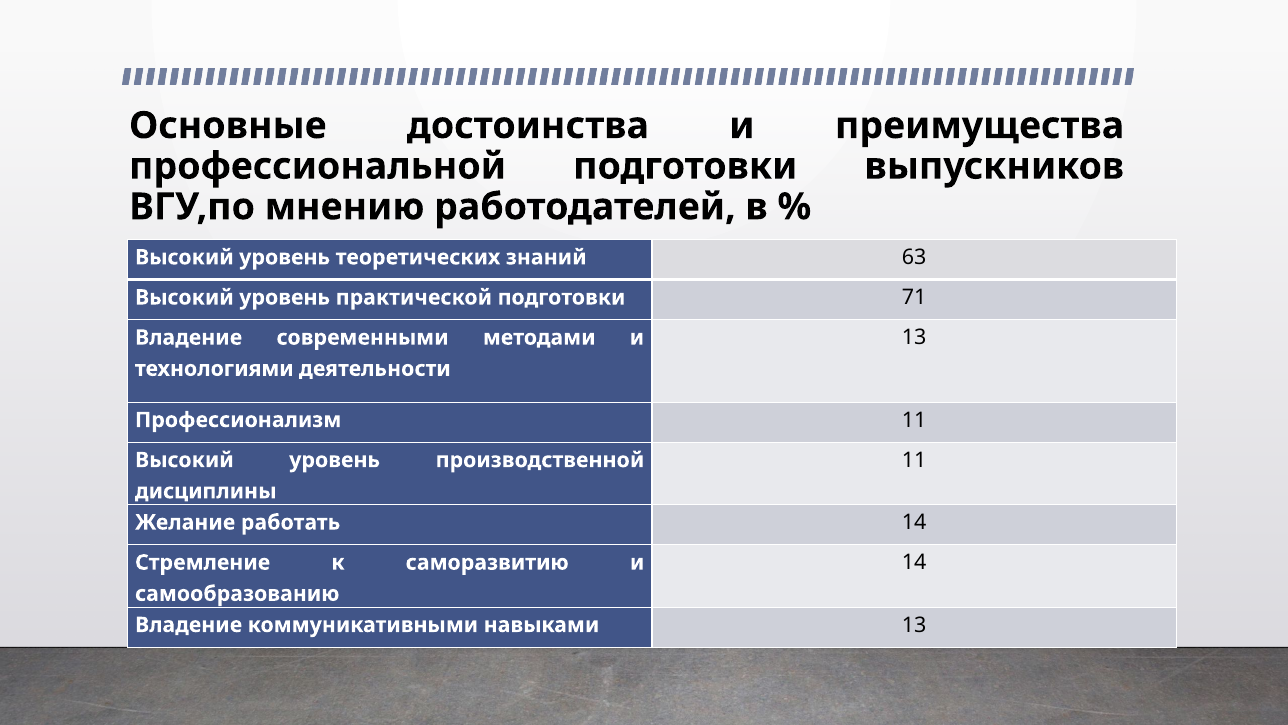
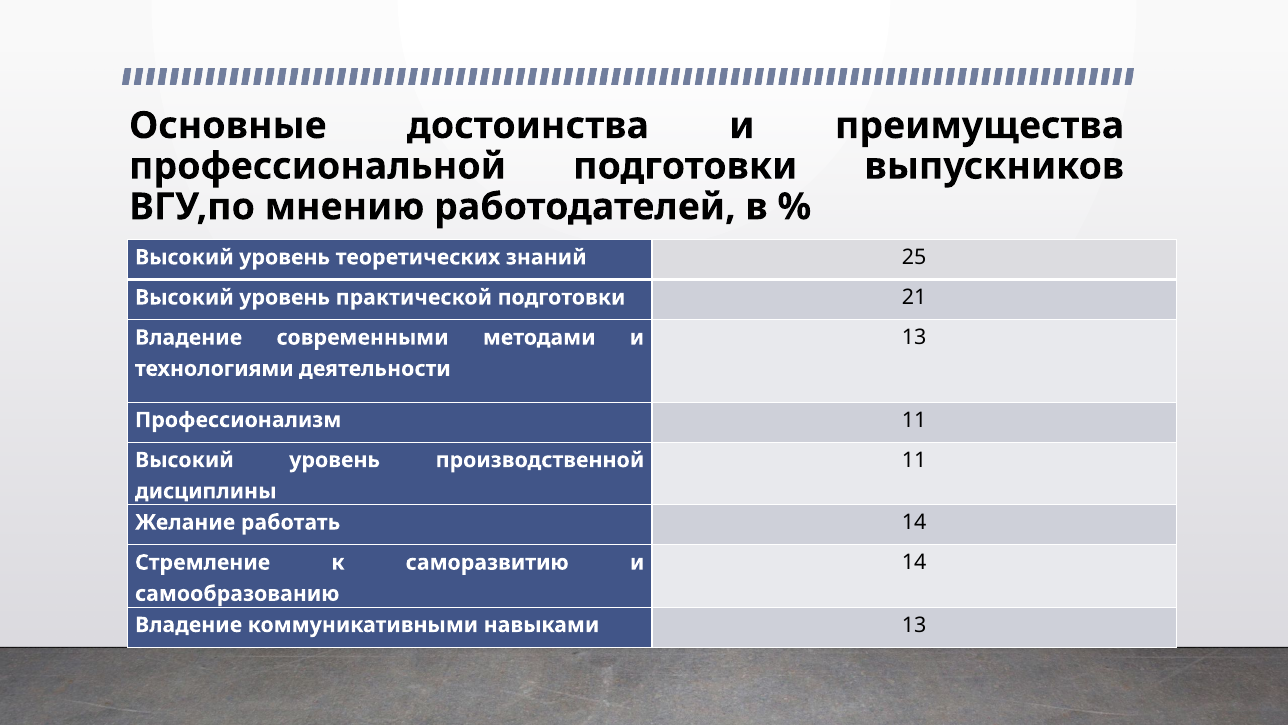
63: 63 -> 25 (914, 257)
71: 71 -> 21 (914, 297)
